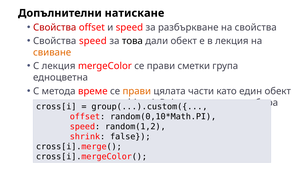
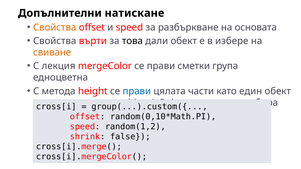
Свойства colour: red -> orange (55, 27)
на свойства: свойства -> основата (256, 27)
Свойства speed: speed -> върти (93, 41)
в лекция: лекция -> избере (232, 41)
време: време -> height (93, 91)
прави colour: orange -> blue (137, 91)
